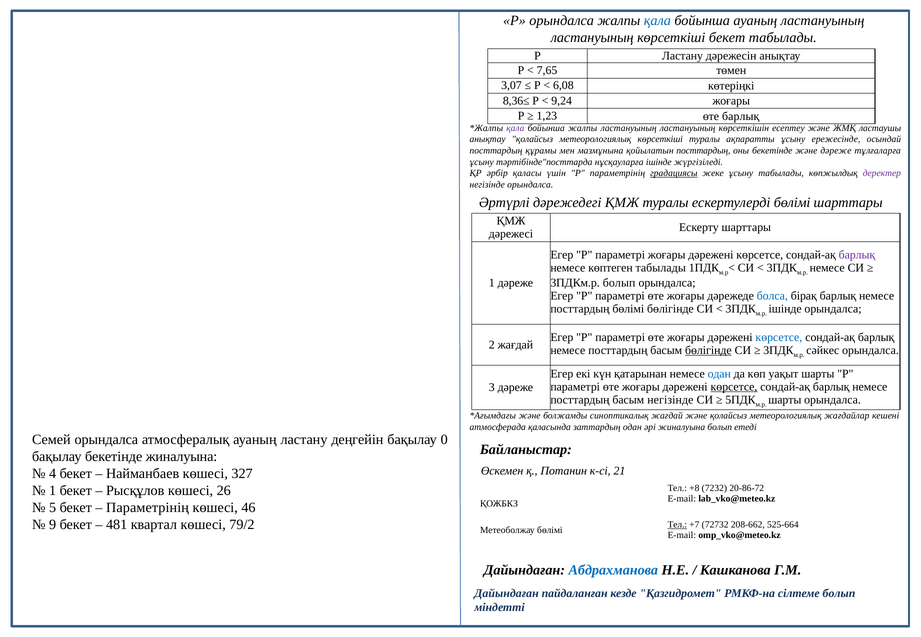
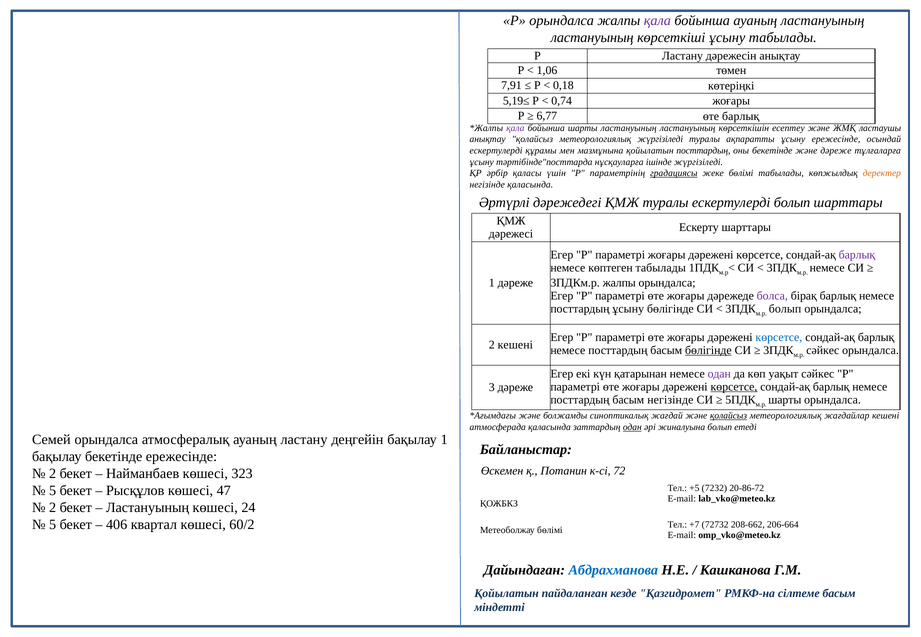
қала colour: blue -> purple (657, 21)
көрсеткіші бекет: бекет -> ұсыну (727, 38)
7,65: 7,65 -> 1,06 (547, 70)
3,07: 3,07 -> 7,91 (511, 86)
6,08: 6,08 -> 0,18 (563, 86)
8,36≤: 8,36≤ -> 5,19≤ (516, 101)
9,24: 9,24 -> 0,74 (562, 101)
1,23: 1,23 -> 6,77 (547, 116)
бойынша жалпы: жалпы -> шарты (583, 128)
метеорологиялық көрсеткіші: көрсеткіші -> жүргізіледі (660, 139)
посттардың: посттардың -> ескертулерді (496, 151)
жеке ұсыну: ұсыну -> бөлімі (741, 173)
деректер colour: purple -> orange (882, 173)
негізінде орындалса: орындалса -> қаласында (530, 185)
ескертулерді бөлімі: бөлімі -> болып (792, 203)
3ПДКм.р болып: болып -> жалпы (619, 283)
болса colour: blue -> purple (772, 296)
посттардың бөлімі: бөлімі -> ұсыну (628, 309)
ішінде: ішінде -> болып (785, 309)
2 жағдай: жағдай -> кешені (515, 345)
одан colour: blue -> purple (719, 374)
уақыт шарты: шарты -> сәйкес (818, 374)
қолайсыз underline: none -> present (729, 416)
одан underline: none -> present (632, 428)
бақылау 0: 0 -> 1 (444, 440)
бекетінде жиналуына: жиналуына -> ережесінде (181, 457)
21: 21 -> 72 (619, 471)
4: 4 -> 2 (53, 474)
327: 327 -> 323 (242, 474)
+8: +8 -> +5 (694, 488)
1: 1 -> 5 (53, 491)
26: 26 -> 47 (224, 491)
5: 5 -> 2 (53, 508)
Параметрінің: Параметрінің -> Ластануының (148, 508)
46: 46 -> 24 (248, 508)
9: 9 -> 5 (53, 525)
481: 481 -> 406 (117, 525)
79/2: 79/2 -> 60/2 (242, 525)
Тел underline: present -> none (677, 525)
525-664: 525-664 -> 206-664 (783, 525)
Дайындаған: Дайындаған -> Қойылатын (507, 594)
сілтеме болып: болып -> басым (839, 594)
